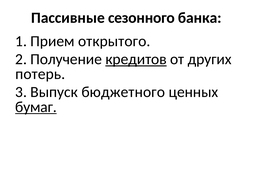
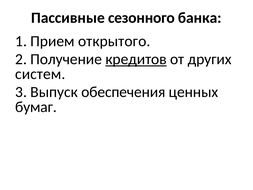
потерь: потерь -> систем (40, 74)
бюджетного: бюджетного -> обеспечения (123, 92)
бумаг underline: present -> none (36, 107)
